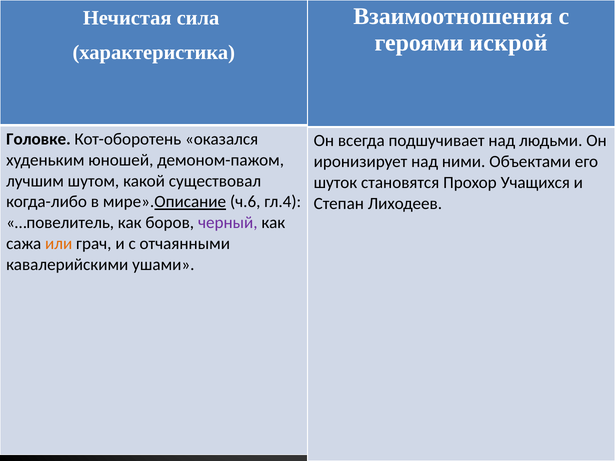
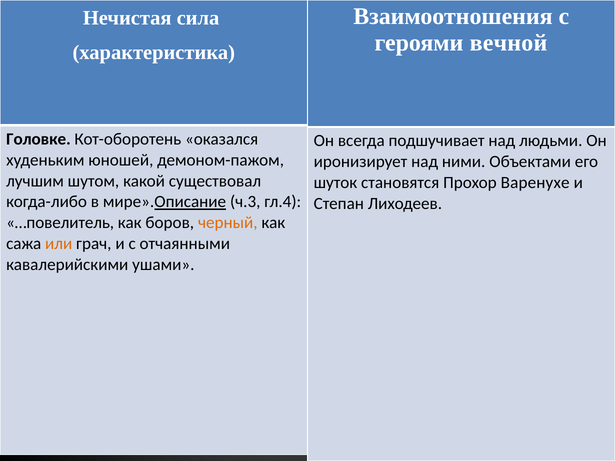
искрой: искрой -> вечной (508, 43)
Учащихся: Учащихся -> Варенухе (535, 183)
ч.6: ч.6 -> ч.3 (245, 202)
черный colour: purple -> orange (228, 223)
